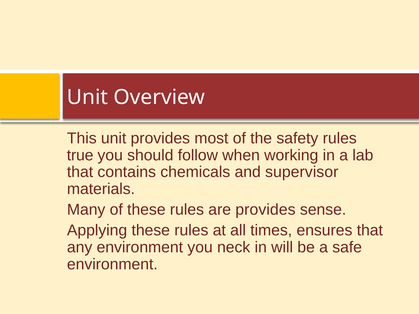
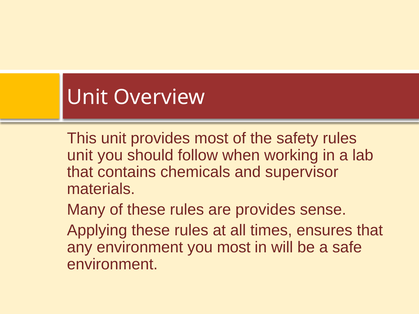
true: true -> unit (80, 155)
you neck: neck -> most (234, 248)
